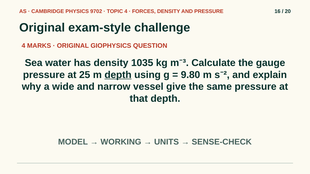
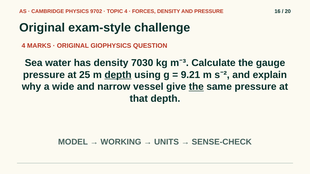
1035: 1035 -> 7030 (142, 63)
9.80: 9.80 -> 9.21 (190, 75)
the underline: none -> present (196, 87)
